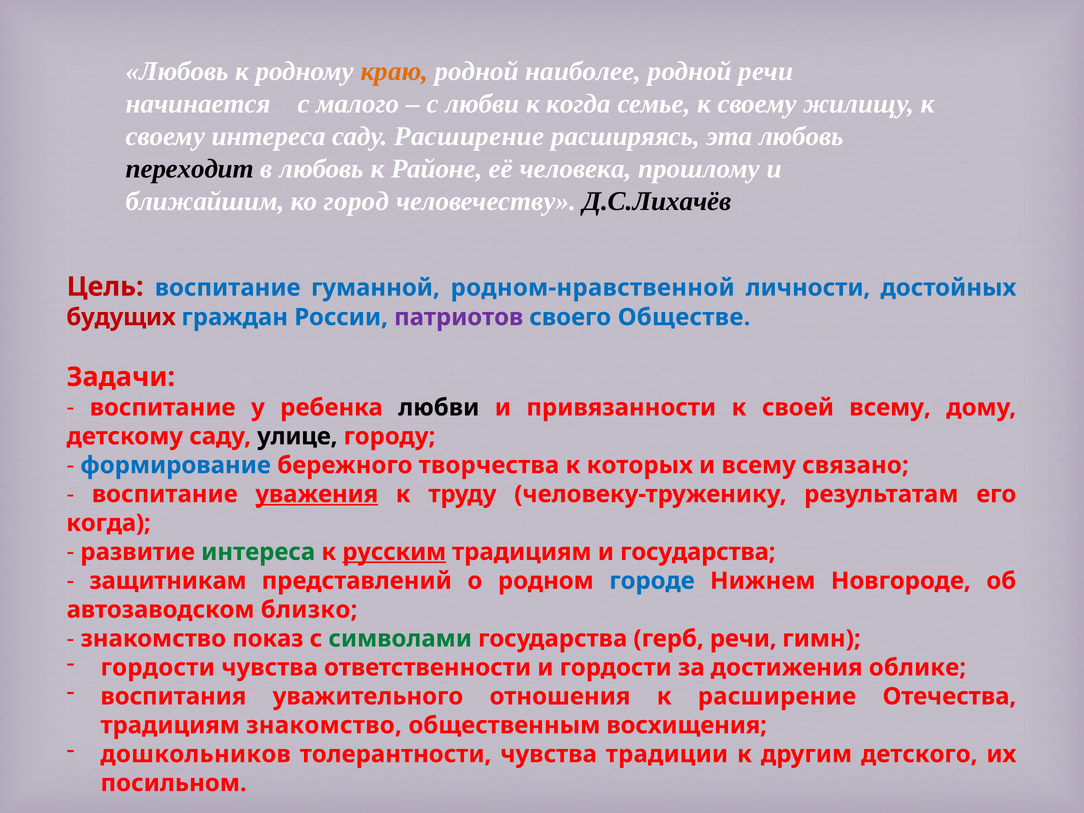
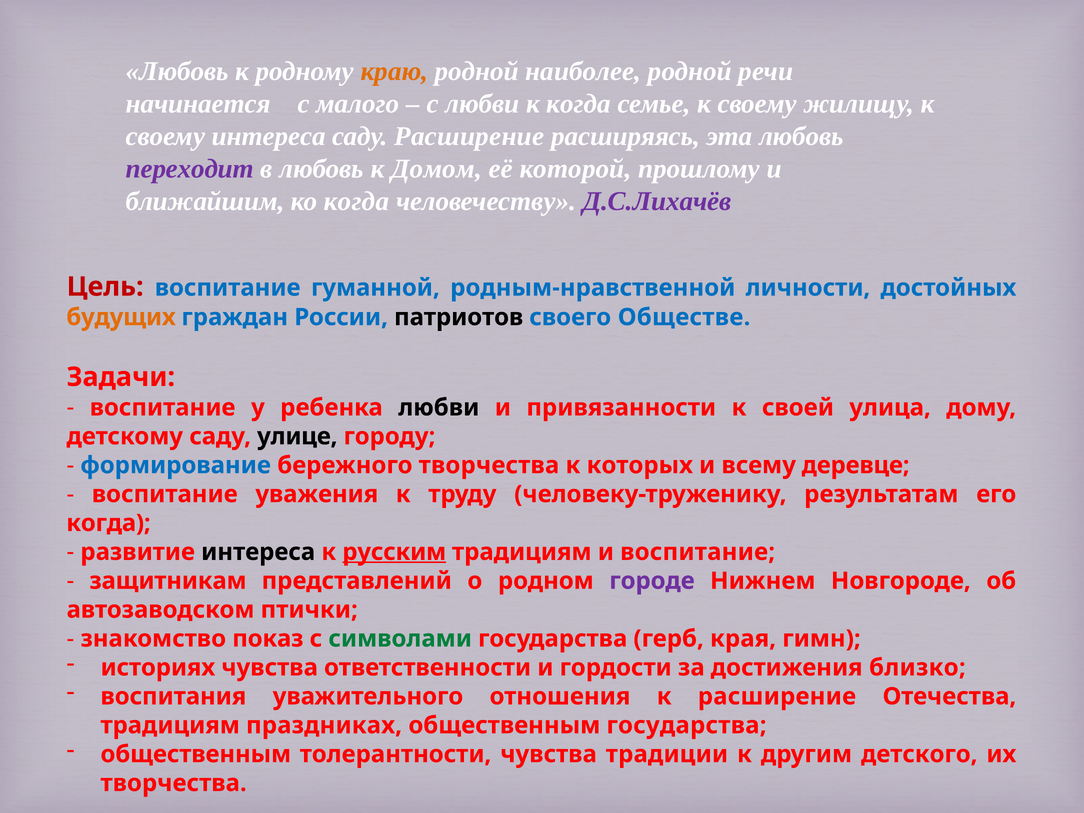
переходит colour: black -> purple (190, 169)
Районе: Районе -> Домом (436, 169)
человека: человека -> которой (575, 169)
ко город: город -> когда (357, 201)
Д.С.Лихачёв colour: black -> purple (657, 201)
родном-нравственной: родном-нравственной -> родным-нравственной (593, 288)
будущих colour: red -> orange (121, 317)
патриотов colour: purple -> black (459, 317)
своей всему: всему -> улица (890, 408)
связано: связано -> деревце (856, 465)
уважения underline: present -> none (317, 494)
интереса colour: green -> black (258, 552)
и государства: государства -> воспитание (698, 552)
городе colour: blue -> purple (652, 581)
близко: близко -> птички (309, 610)
герб речи: речи -> края (743, 639)
гордости: гордости -> историях (158, 668)
облике: облике -> близко (917, 668)
традициям знакомство: знакомство -> праздниках (324, 725)
общественным восхищения: восхищения -> государства (686, 725)
дошкольников: дошкольников -> общественным (196, 754)
посильном: посильном -> творчества (174, 783)
